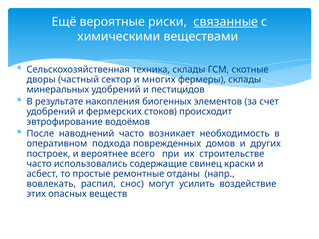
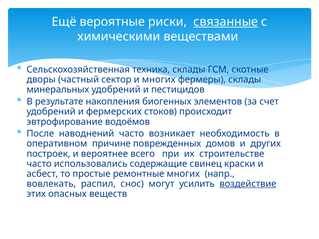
подхода: подхода -> причине (111, 144)
ремонтные отданы: отданы -> многих (183, 174)
воздействие underline: none -> present (248, 184)
